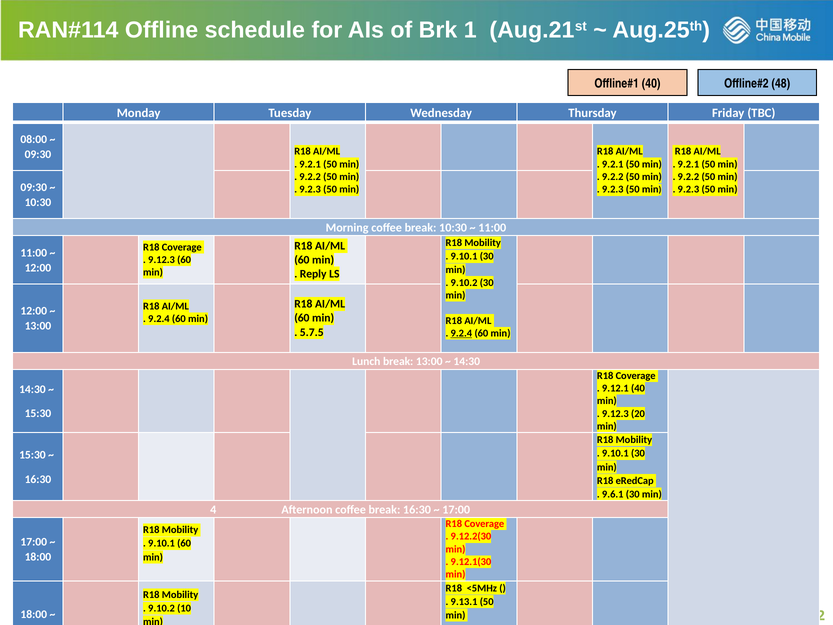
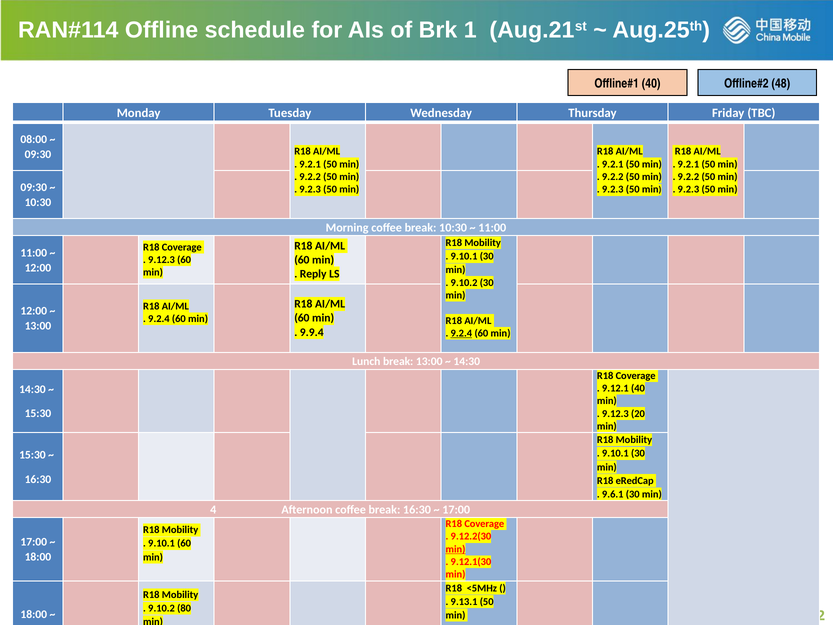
5.7.5: 5.7.5 -> 9.9.4 (312, 332)
min underline: none -> present (456, 549)
10: 10 -> 80 (184, 608)
